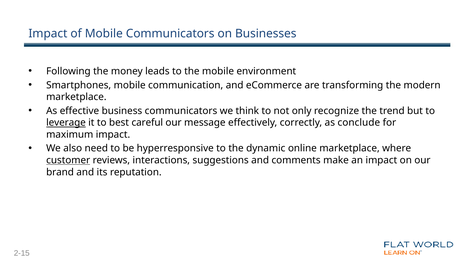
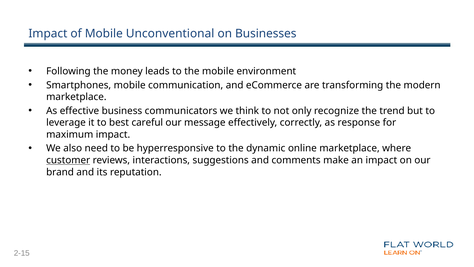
Mobile Communicators: Communicators -> Unconventional (170, 34)
leverage underline: present -> none (66, 123)
conclude: conclude -> response (359, 123)
